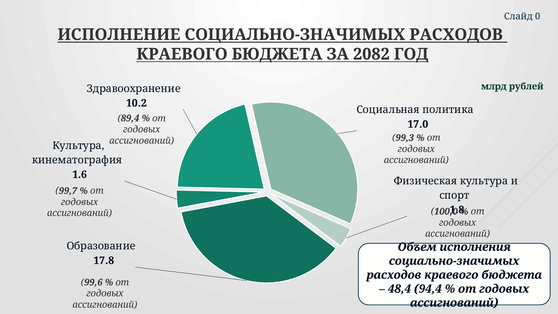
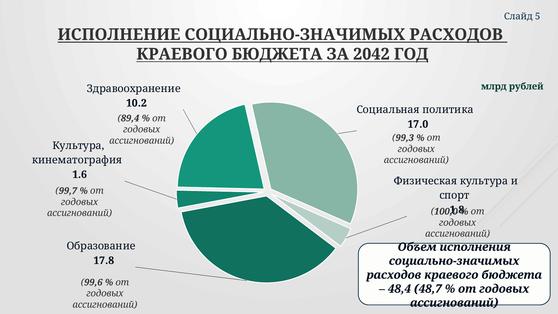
0: 0 -> 5 (538, 16)
2082: 2082 -> 2042 (371, 54)
94,4: 94,4 -> 48,7 (428, 289)
